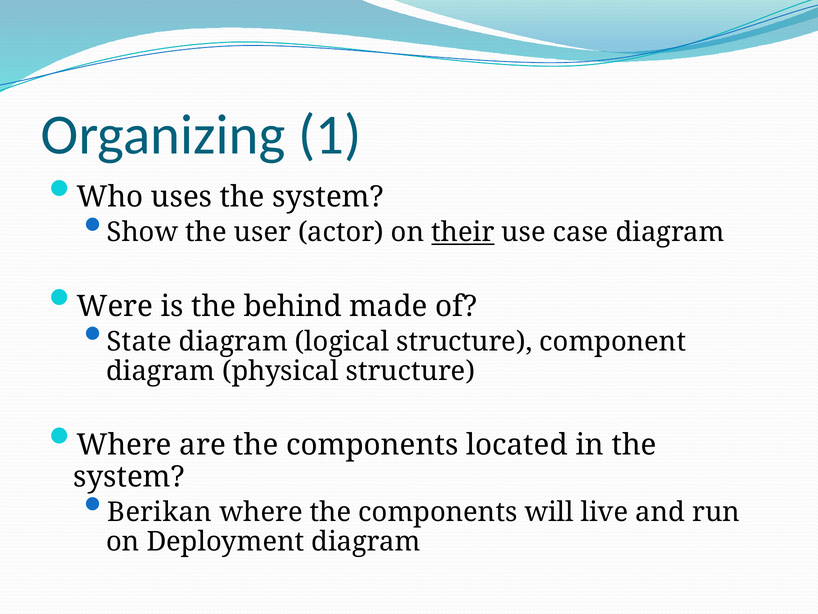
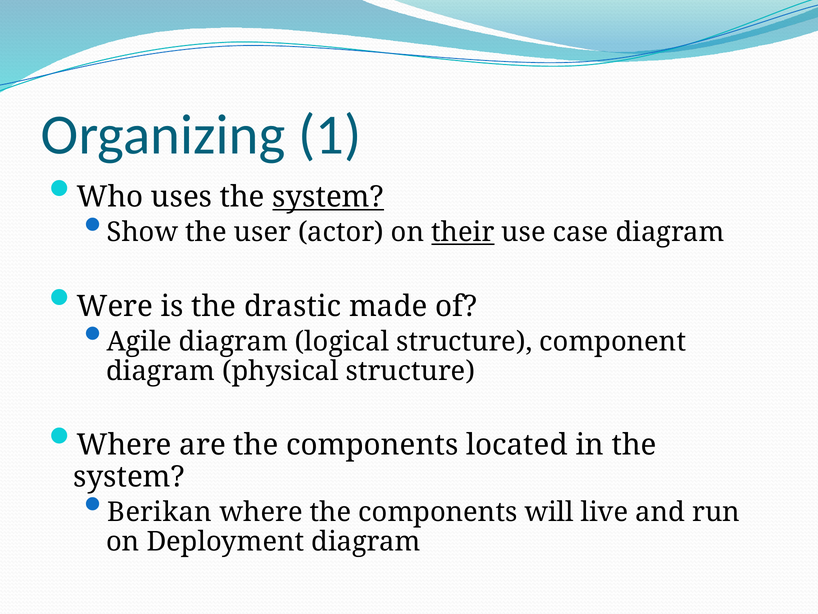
system underline: none -> present (328, 197)
behind: behind -> drastic (293, 306)
State: State -> Agile (139, 341)
